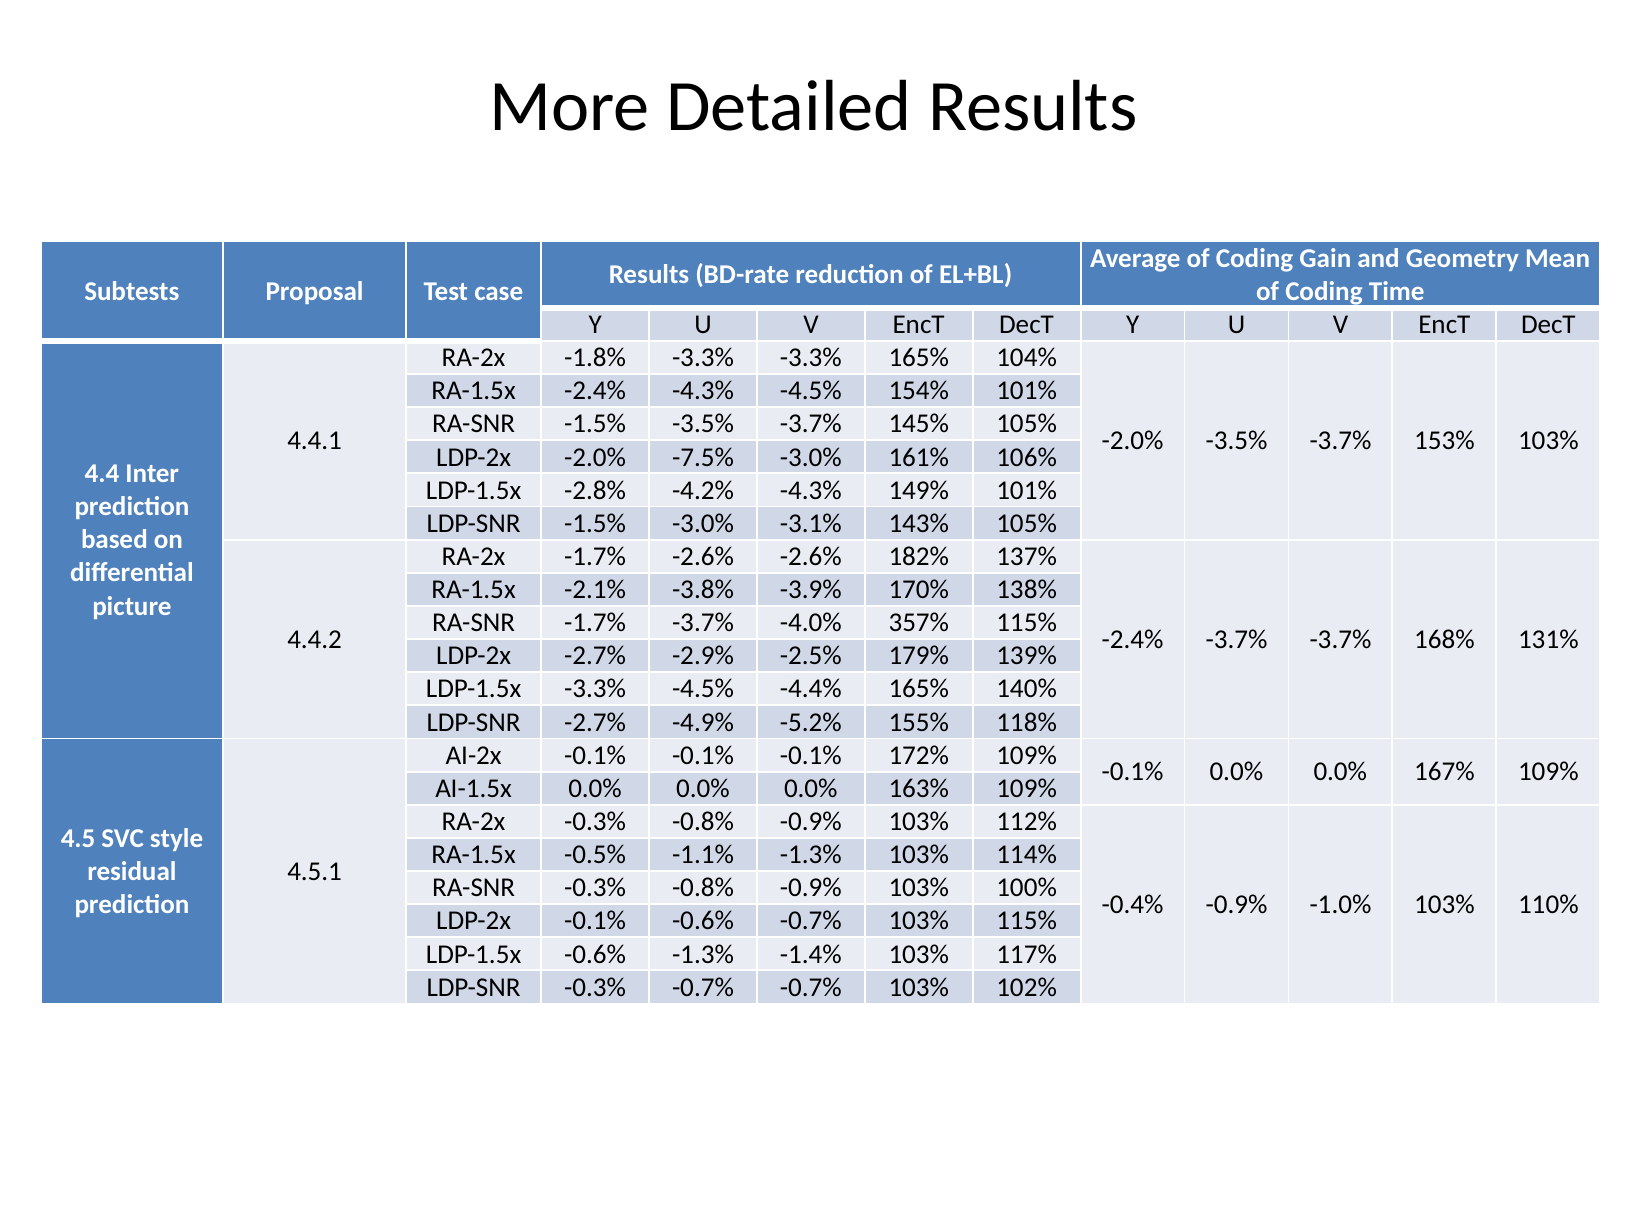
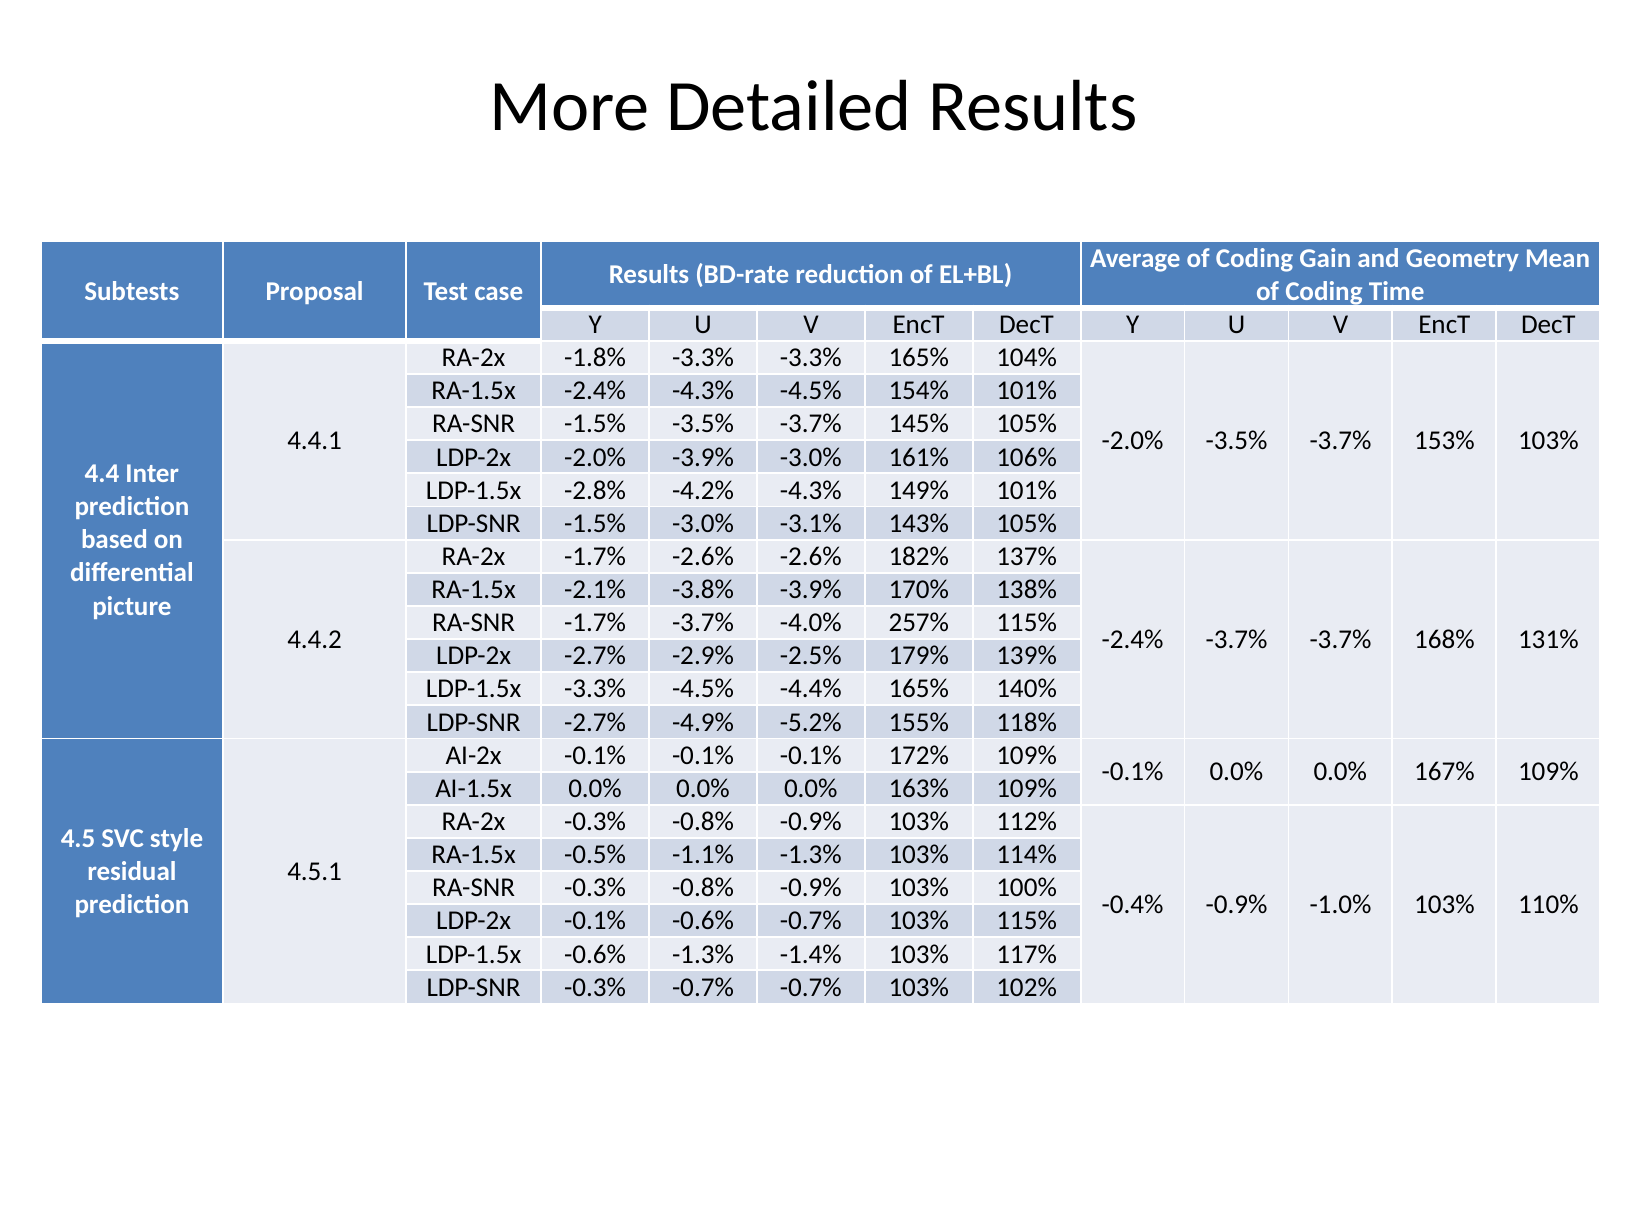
-2.0% -7.5%: -7.5% -> -3.9% (703, 457)
357%: 357% -> 257% (919, 623)
